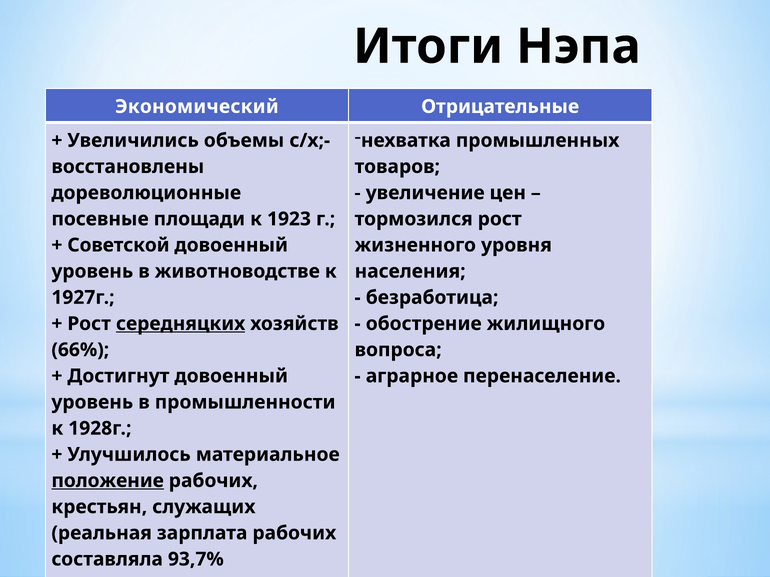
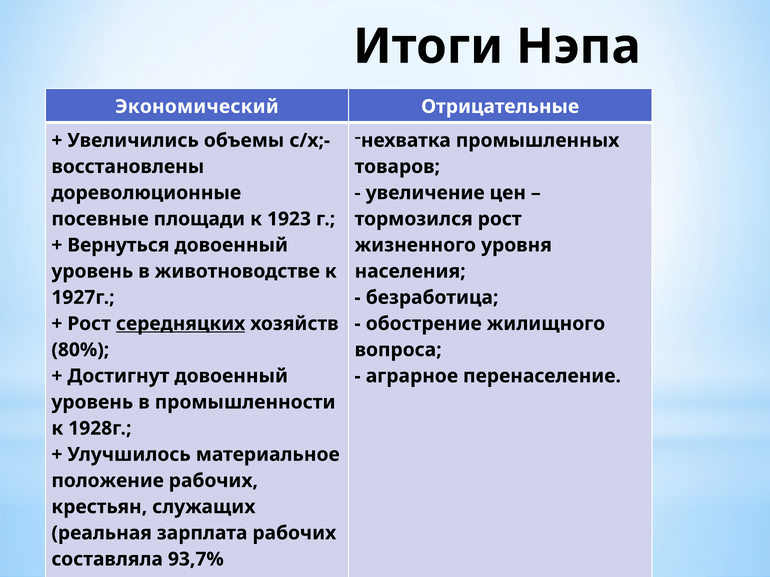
Советской: Советской -> Вернуться (118, 245)
66%: 66% -> 80% (80, 350)
положение underline: present -> none (108, 481)
